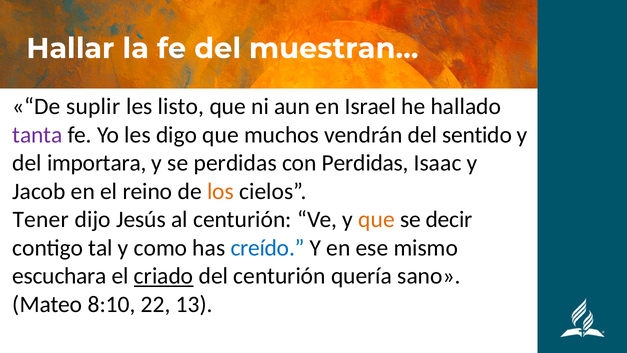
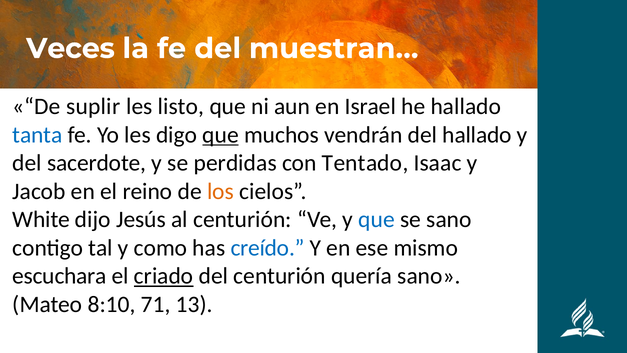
Hallar: Hallar -> Veces (70, 48)
tanta colour: purple -> blue (37, 135)
que underline: none -> present (221, 135)
del sentido: sentido -> hallado (477, 135)
importara: importara -> sacerdote (97, 163)
con Perdidas: Perdidas -> Tentado (365, 163)
Tener: Tener -> White (41, 219)
que colour: orange -> blue (377, 219)
se decir: decir -> sano (449, 219)
22: 22 -> 71 (156, 304)
